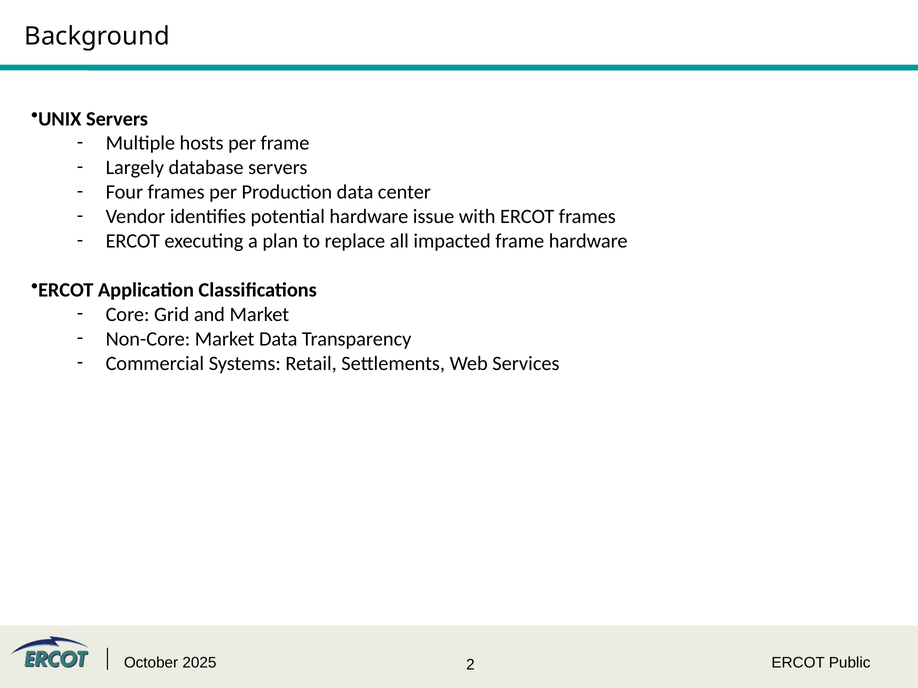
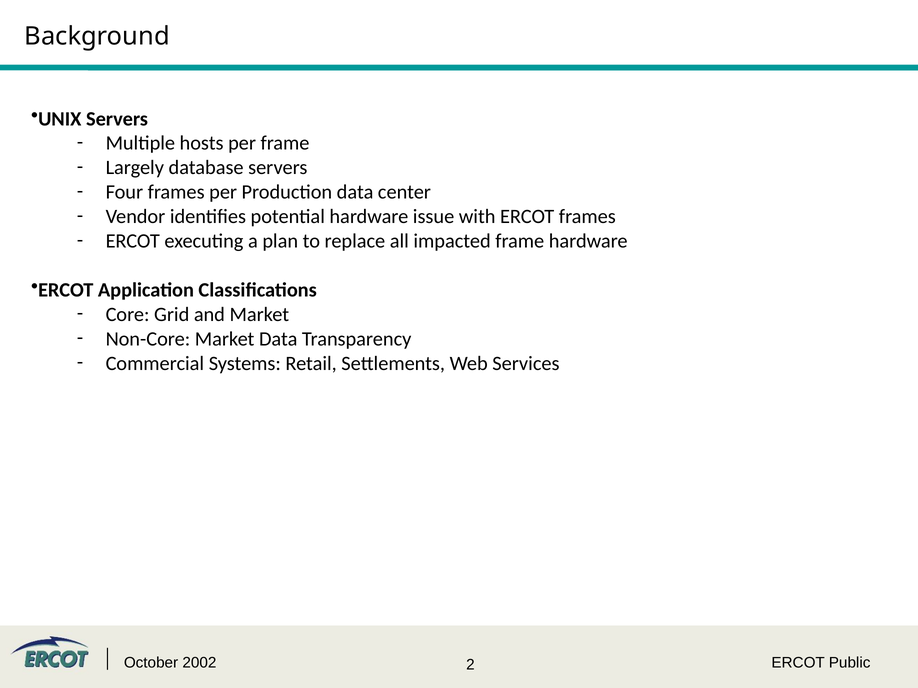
2025: 2025 -> 2002 (199, 663)
